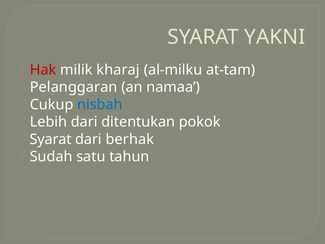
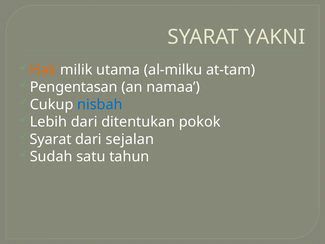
Hak colour: red -> orange (43, 70)
kharaj: kharaj -> utama (118, 70)
Pelanggaran: Pelanggaran -> Pengentasan (74, 87)
berhak: berhak -> sejalan (130, 139)
